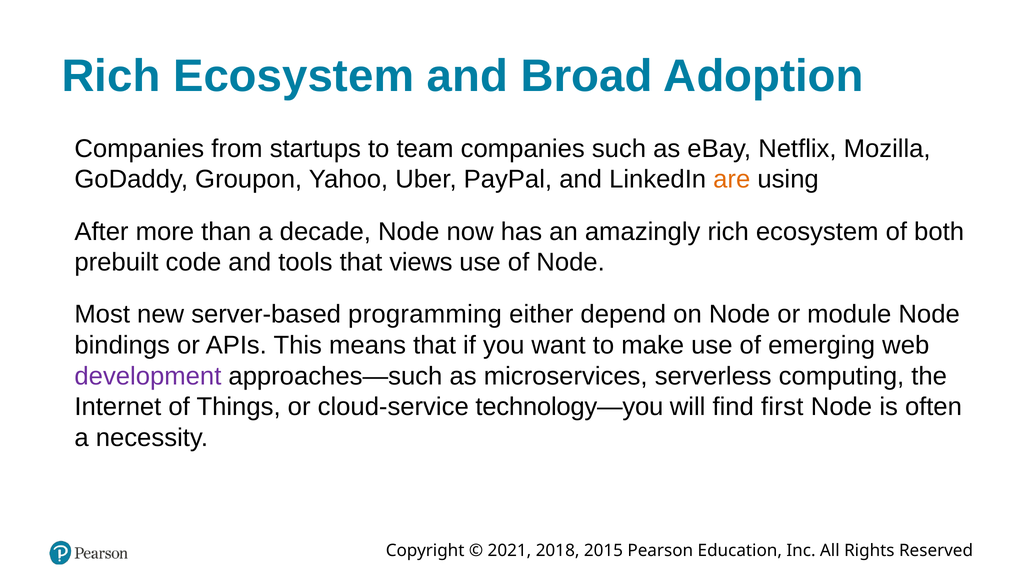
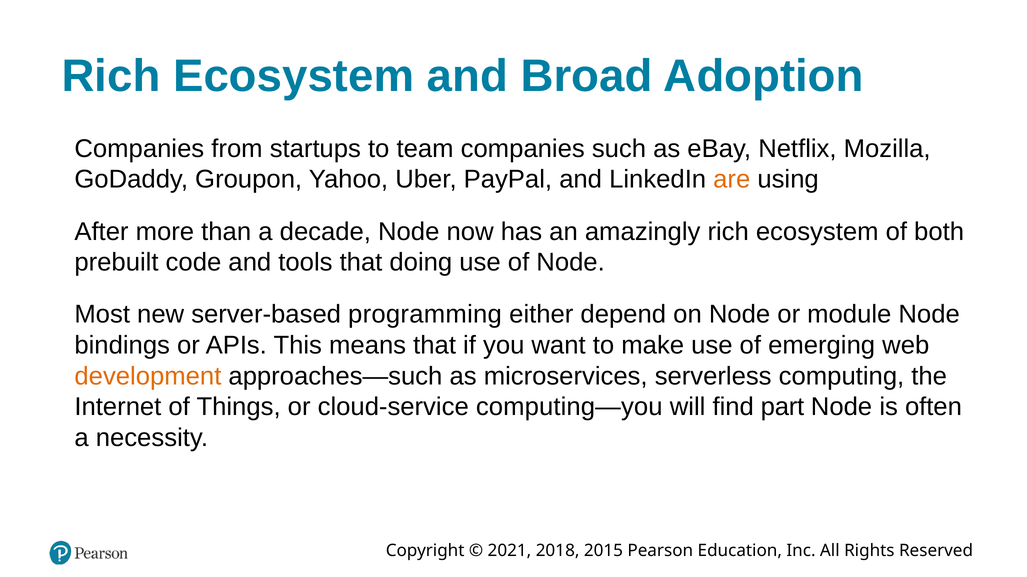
views: views -> doing (421, 263)
development colour: purple -> orange (148, 377)
technology—you: technology—you -> computing—you (569, 407)
first: first -> part (782, 407)
